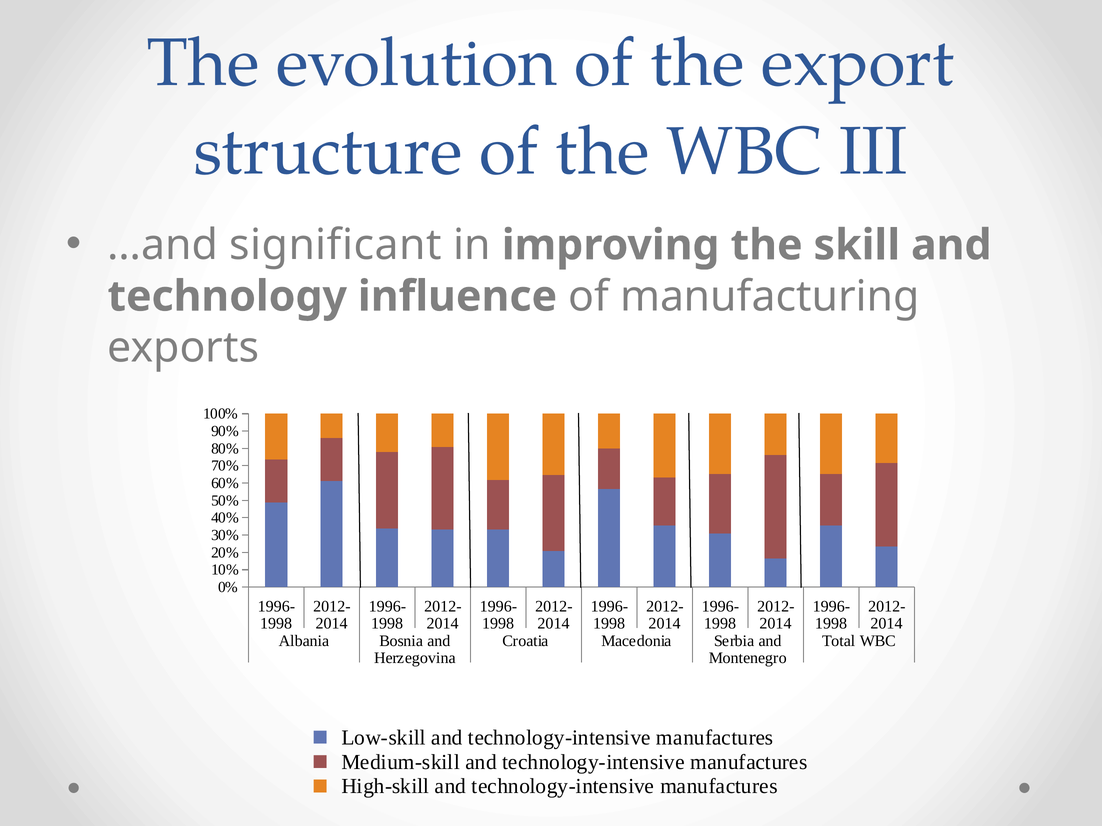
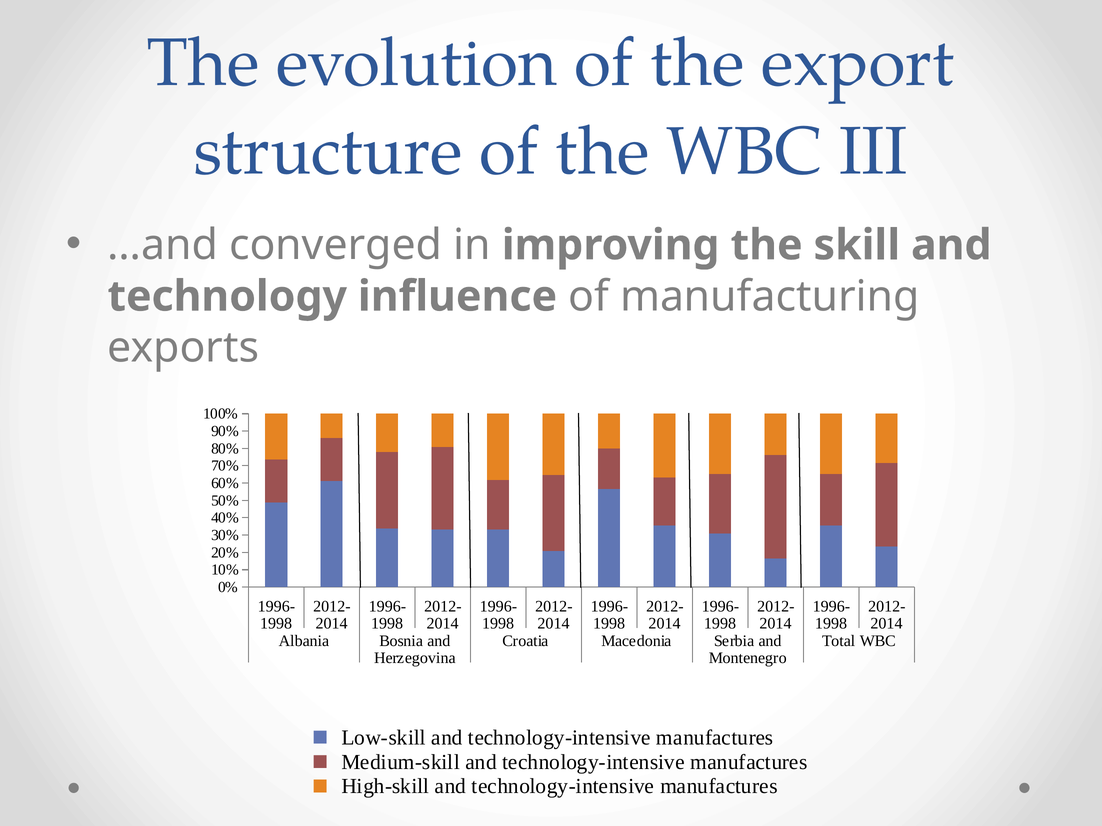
significant: significant -> converged (336, 245)
